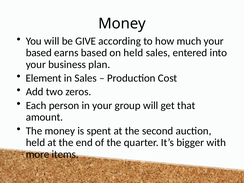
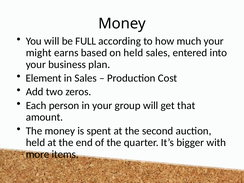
GIVE: GIVE -> FULL (86, 41)
based: based -> might (39, 53)
